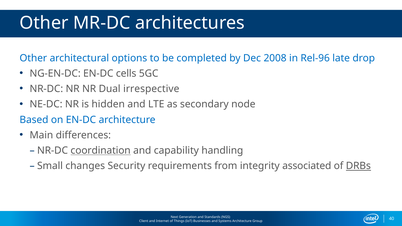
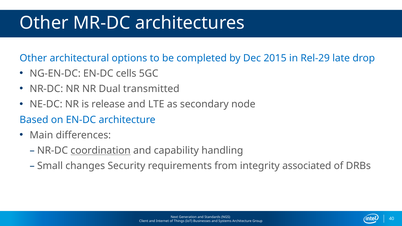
2008: 2008 -> 2015 (275, 58)
Rel-96: Rel-96 -> Rel-29 (315, 58)
irrespective: irrespective -> transmitted (151, 89)
hidden: hidden -> release (108, 104)
DRBs underline: present -> none (358, 166)
